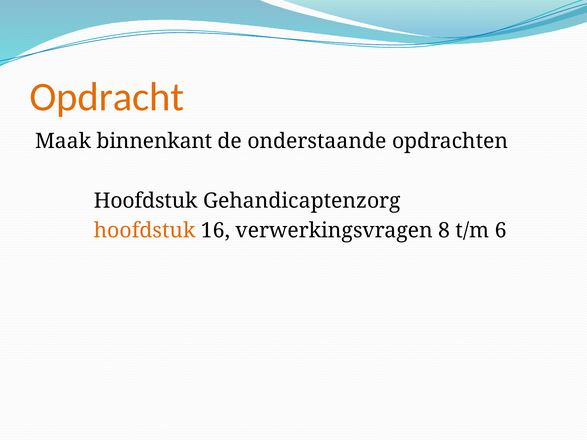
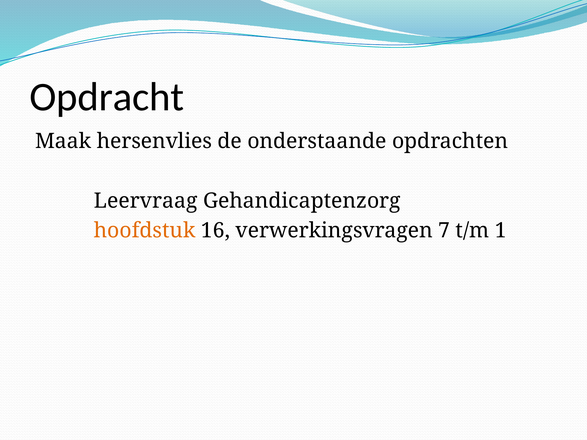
Opdracht colour: orange -> black (107, 97)
binnenkant: binnenkant -> hersenvlies (154, 141)
Hoofdstuk: Hoofdstuk -> Leervraag (146, 201)
8: 8 -> 7 (444, 231)
6: 6 -> 1 (501, 231)
